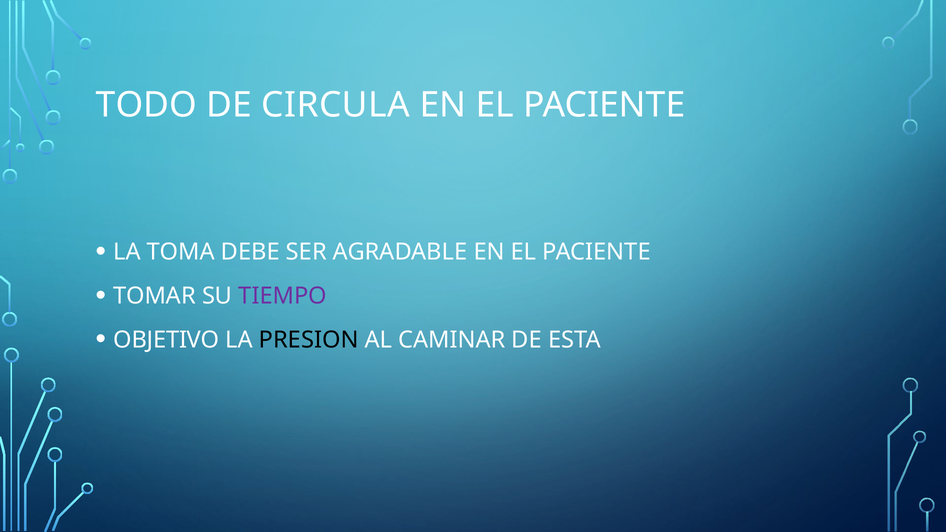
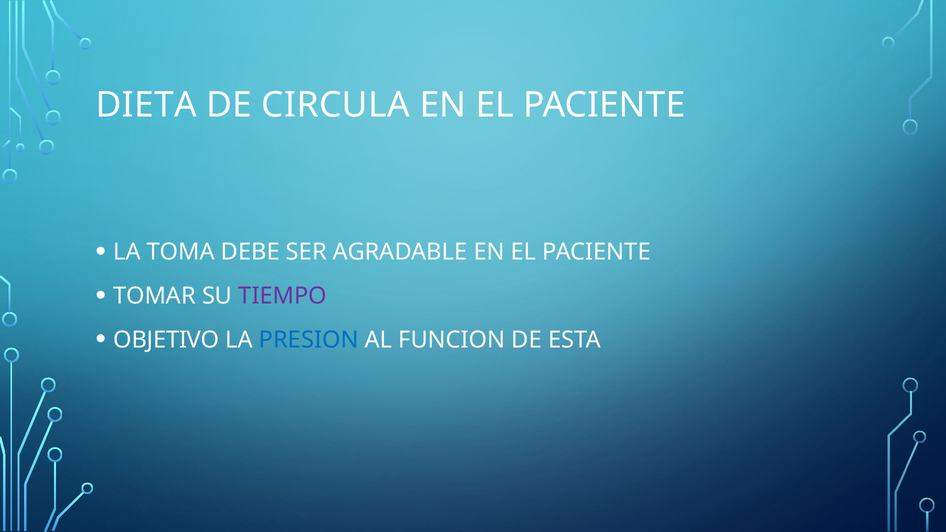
TODO: TODO -> DIETA (146, 105)
PRESION colour: black -> blue (309, 340)
CAMINAR: CAMINAR -> FUNCION (452, 340)
